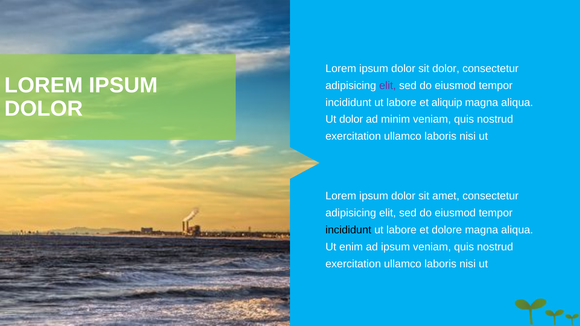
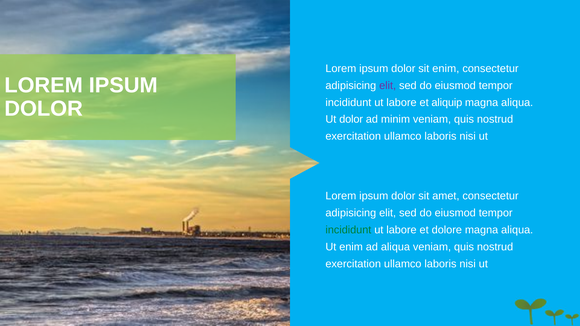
sit dolor: dolor -> enim (446, 69)
incididunt colour: black -> green (348, 230)
ad ipsum: ipsum -> aliqua (395, 247)
